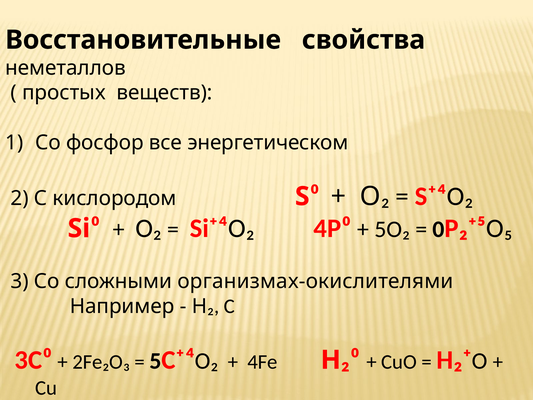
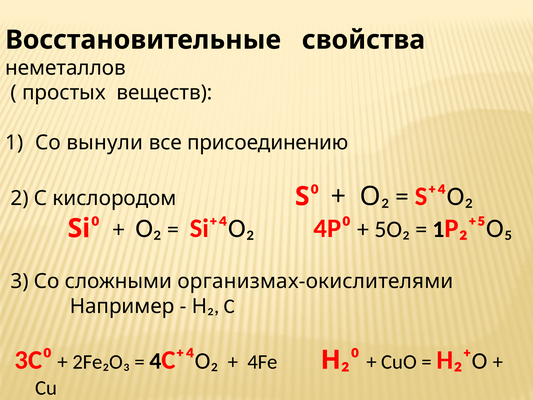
фосфор: фосфор -> вынули (105, 143)
энергетическом: энергетическом -> присоединению (268, 143)
0: 0 -> 1 (439, 229)
5: 5 -> 4 (156, 361)
